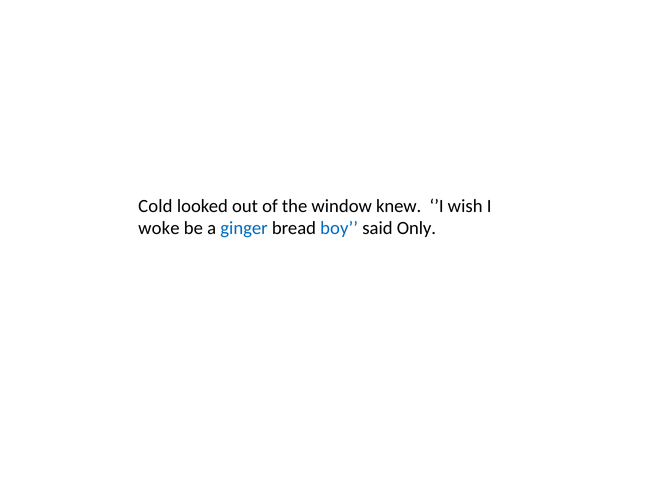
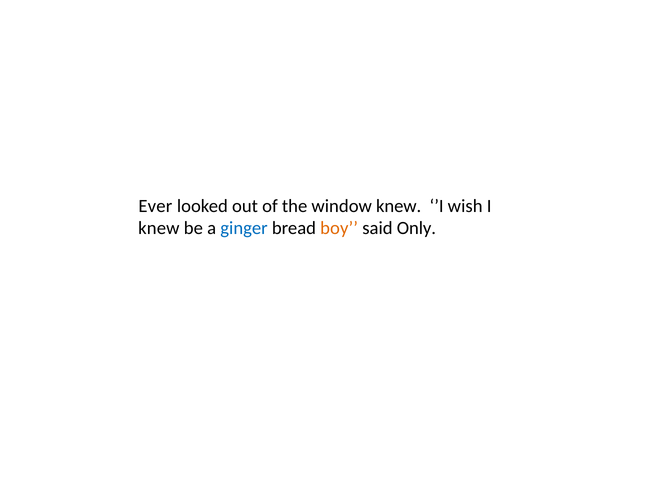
Cold: Cold -> Ever (155, 206)
woke: woke -> knew (159, 228)
boy colour: blue -> orange (339, 228)
